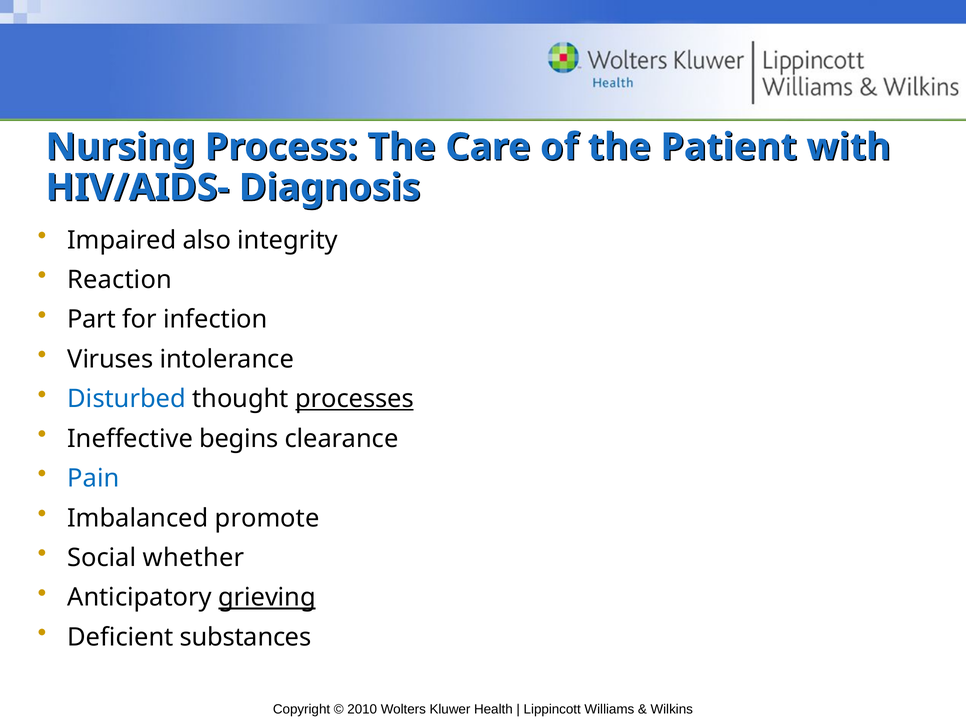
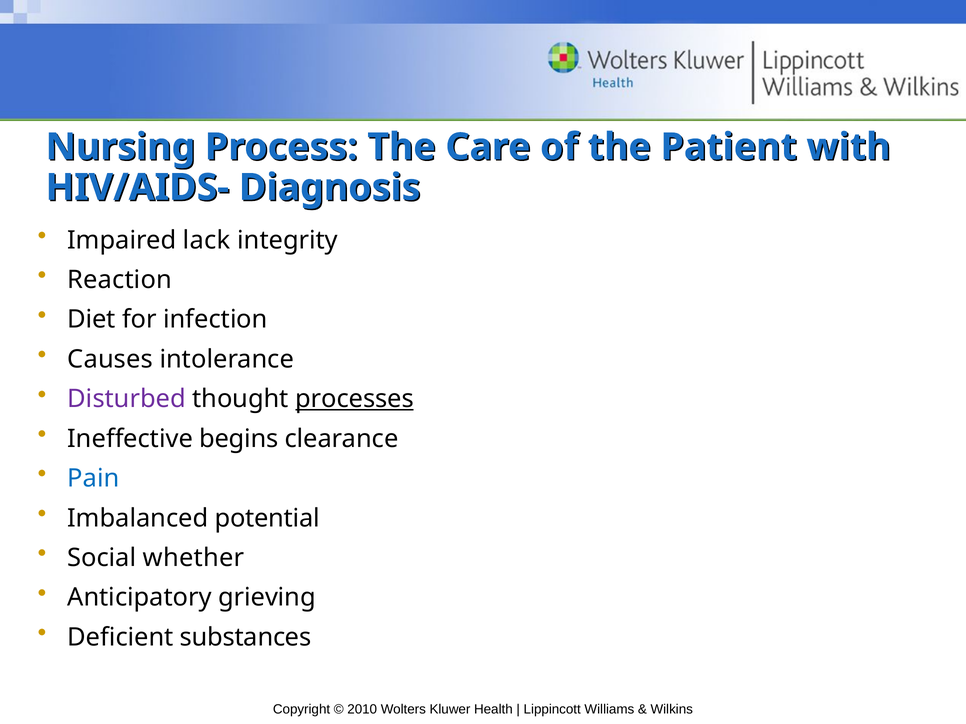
also: also -> lack (207, 240)
Part: Part -> Diet (92, 320)
Viruses: Viruses -> Causes (110, 360)
Disturbed colour: blue -> purple (127, 399)
promote: promote -> potential (267, 518)
grieving underline: present -> none (267, 598)
